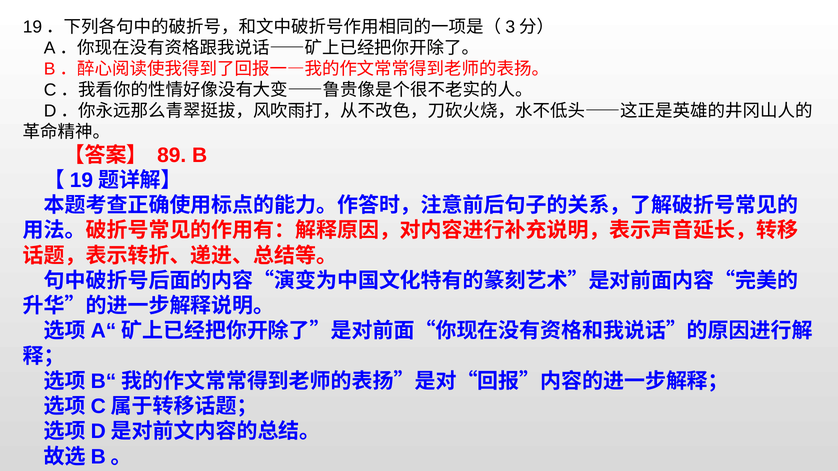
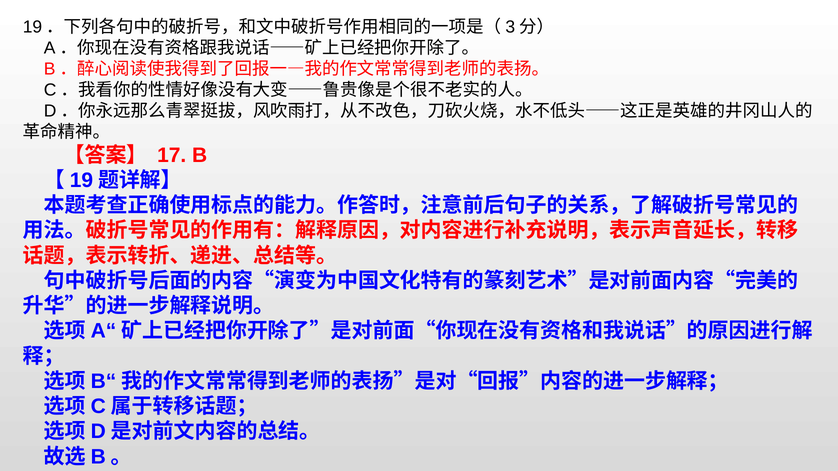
89: 89 -> 17 (172, 155)
